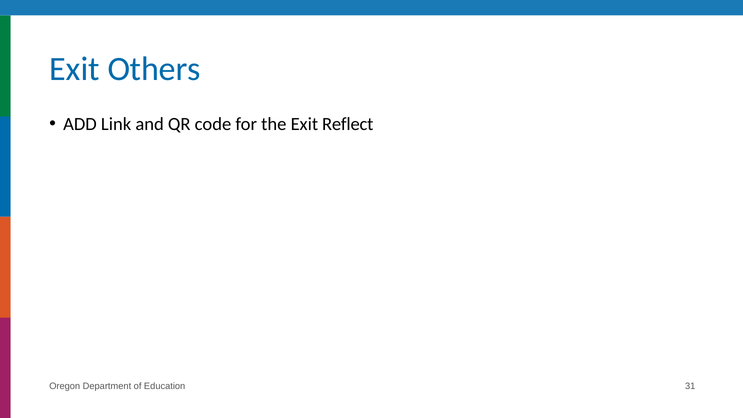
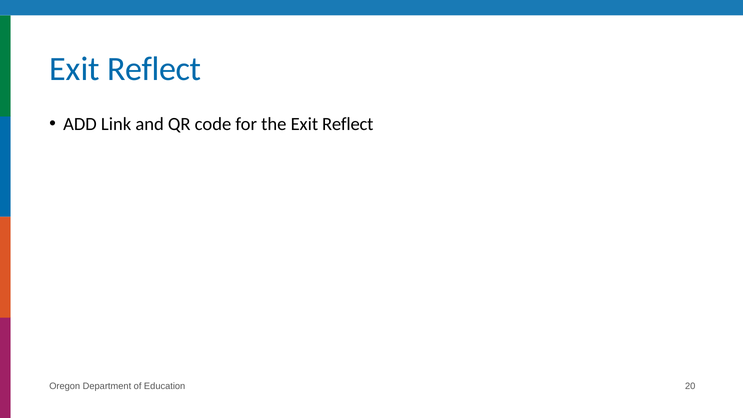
Others: Others -> Reflect (154, 69)
31: 31 -> 20 (690, 386)
